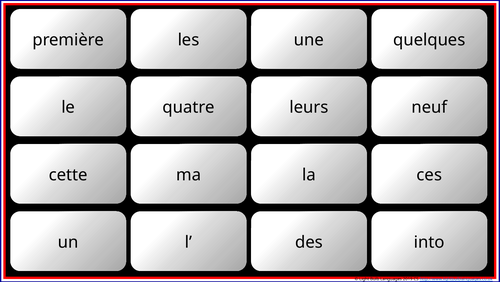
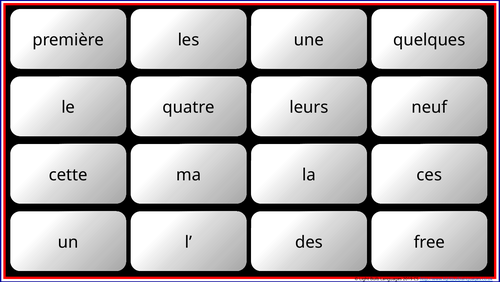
into: into -> free (429, 242)
